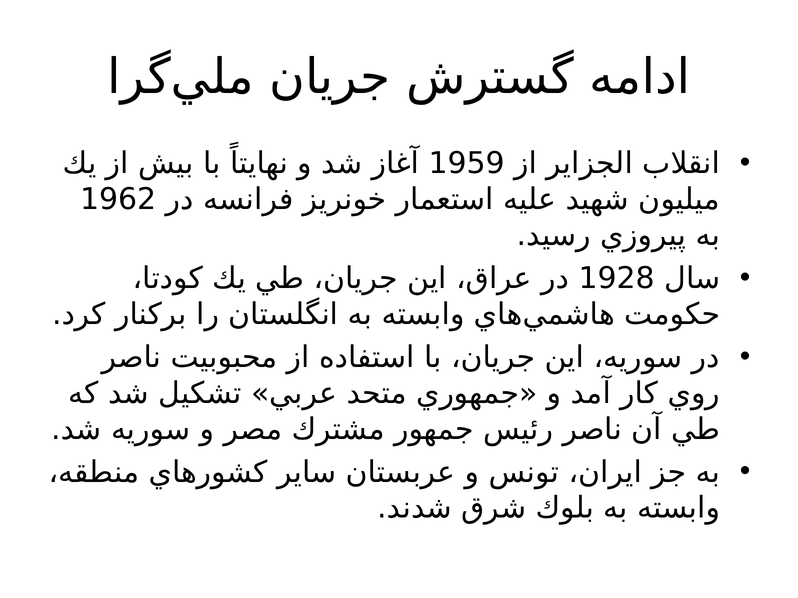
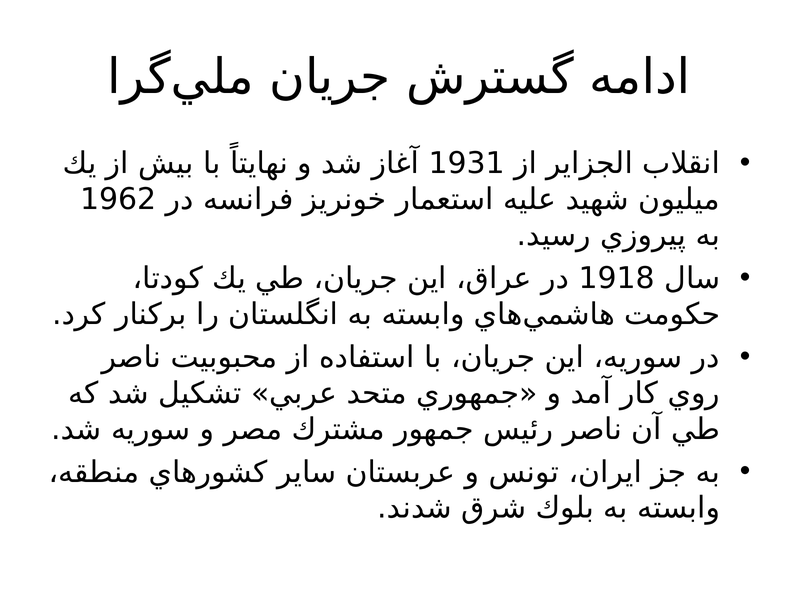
1959: 1959 -> 1931 (467, 164)
1928: 1928 -> 1918 (617, 279)
